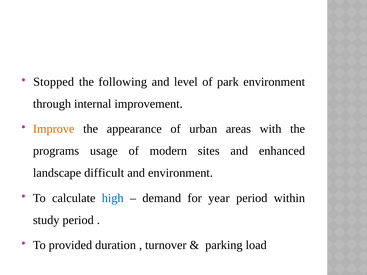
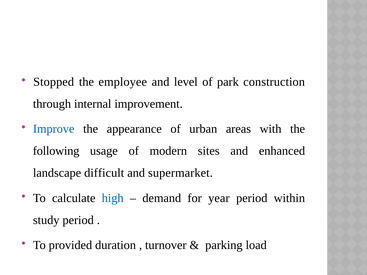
following: following -> employee (123, 82)
park environment: environment -> construction (274, 82)
Improve colour: orange -> blue (54, 129)
programs: programs -> following (56, 151)
and environment: environment -> supermarket (180, 173)
